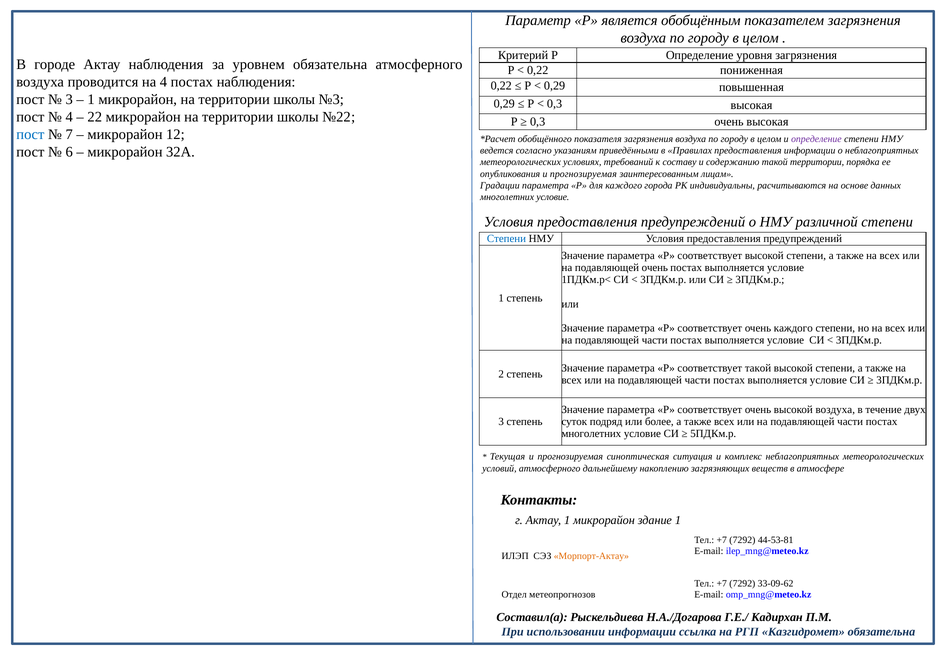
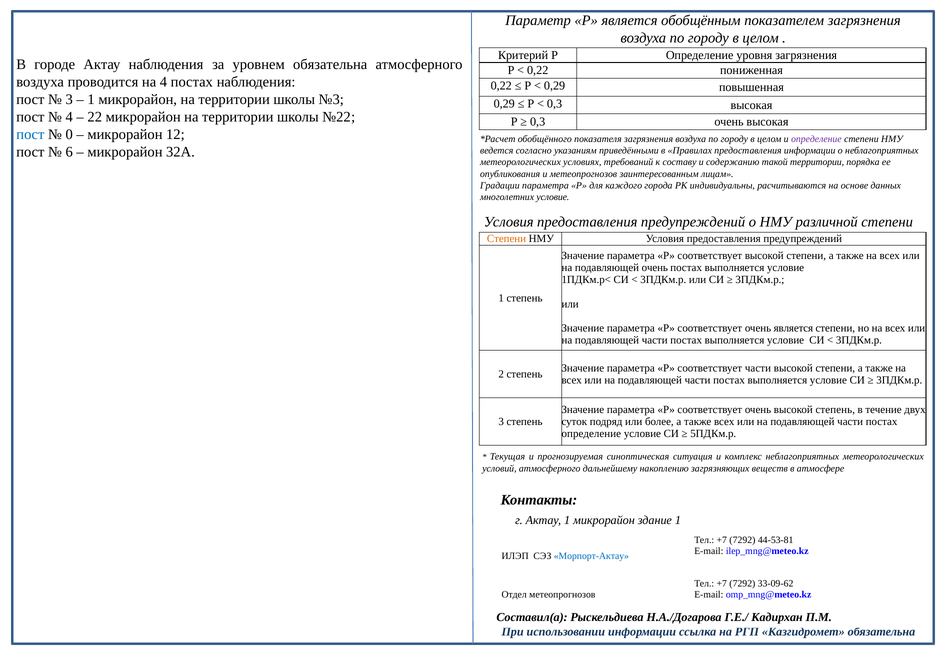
7: 7 -> 0 (69, 134)
опубликования и прогнозируемая: прогнозируемая -> метеопрогнозов (583, 174)
Степени colour: blue -> orange (506, 239)
очень каждого: каждого -> является (793, 328)
соответствует такой: такой -> части (758, 368)
высокой воздуха: воздуха -> степень (835, 409)
многолетних: многолетних -> определение (591, 434)
Морпорт-Актау colour: orange -> blue (591, 556)
